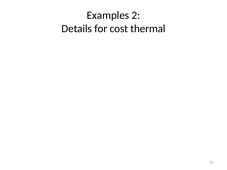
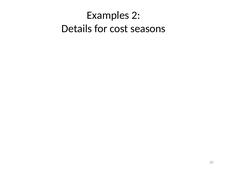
thermal: thermal -> seasons (148, 29)
